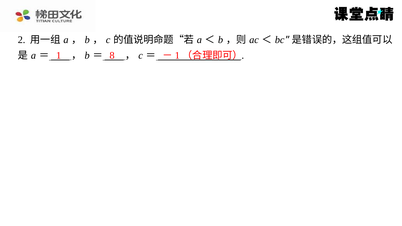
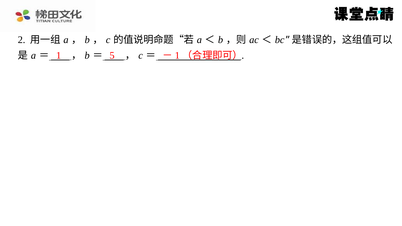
8: 8 -> 5 (112, 56)
